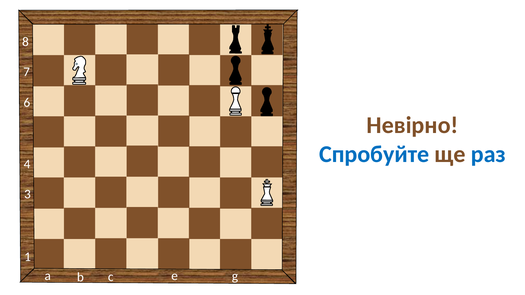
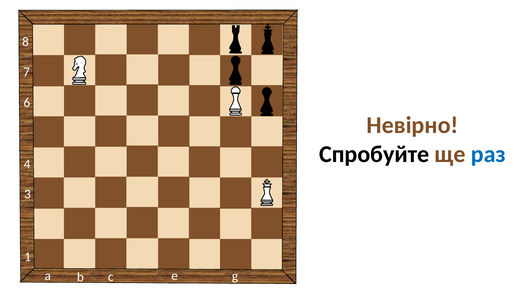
Спробуйте colour: blue -> black (374, 154)
